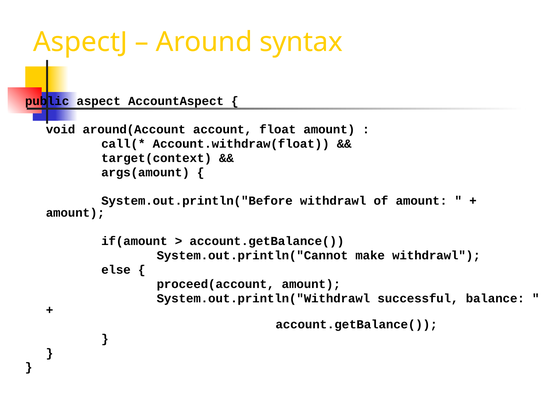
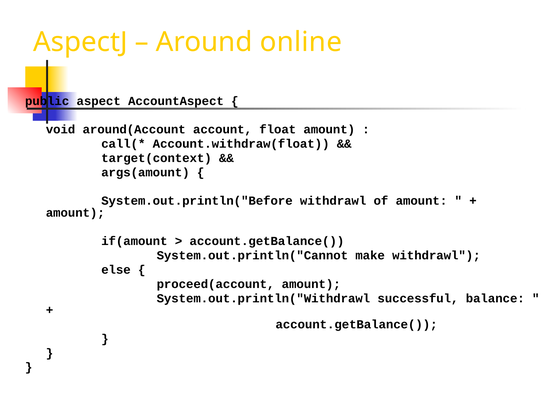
syntax: syntax -> online (301, 42)
